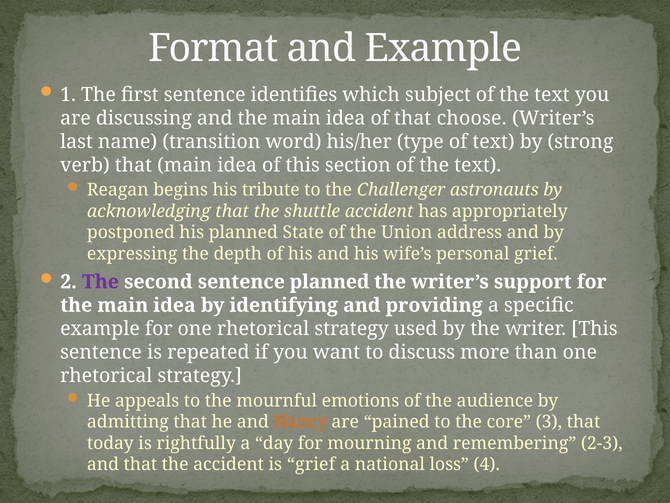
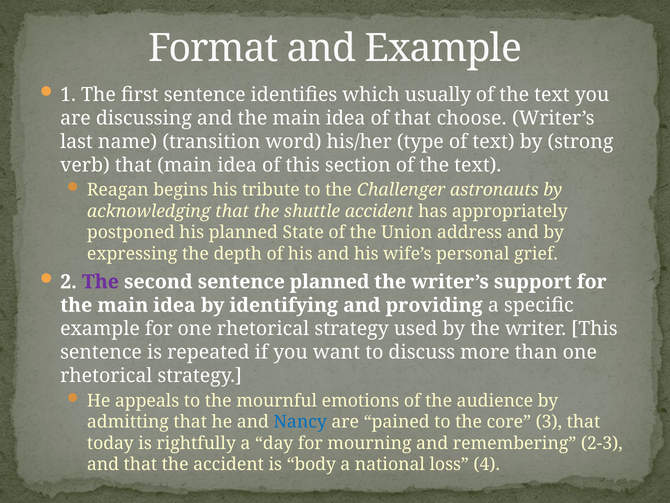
subject: subject -> usually (438, 95)
Nancy colour: orange -> blue (300, 422)
is grief: grief -> body (311, 464)
